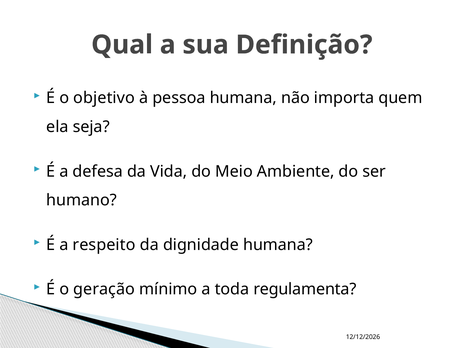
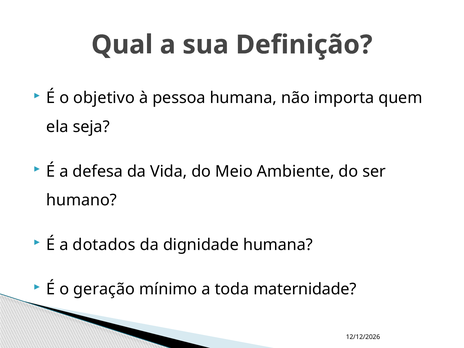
respeito: respeito -> dotados (104, 245)
regulamenta: regulamenta -> maternidade (305, 289)
